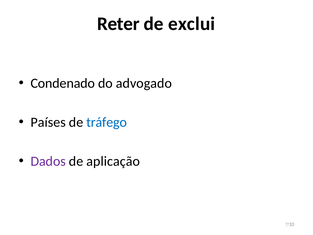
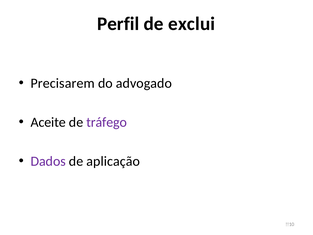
Reter: Reter -> Perfil (118, 24)
Condenado: Condenado -> Precisarem (63, 83)
Países: Países -> Aceite (48, 122)
tráfego colour: blue -> purple (107, 122)
